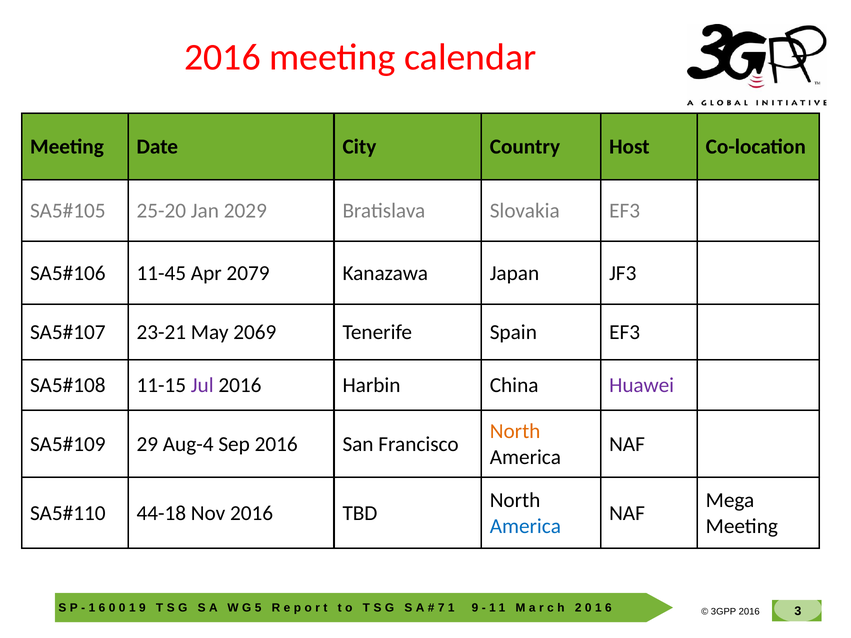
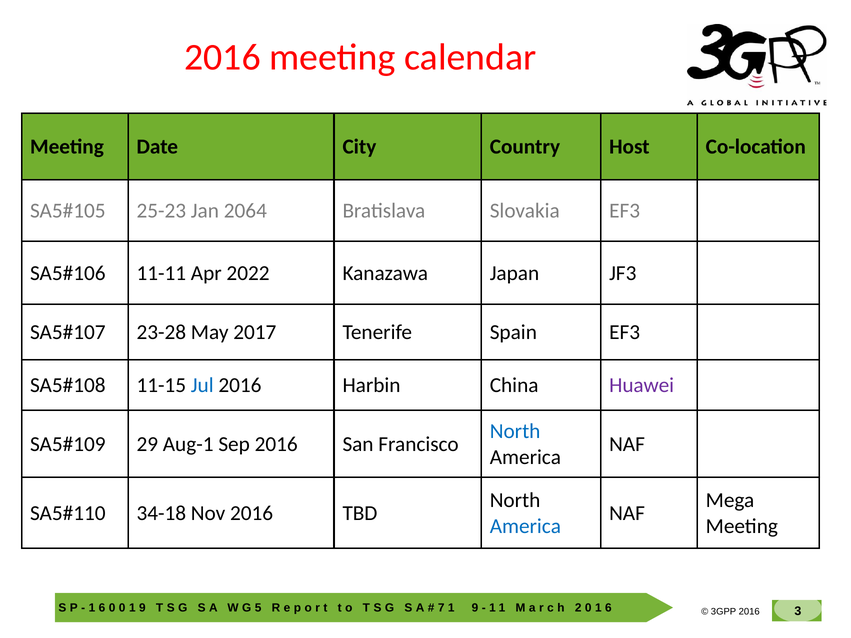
25-20: 25-20 -> 25-23 (161, 211)
2029: 2029 -> 2064 (245, 211)
11-45: 11-45 -> 11-11 (161, 273)
2079: 2079 -> 2022 (248, 273)
23-21: 23-21 -> 23-28 (161, 332)
2069: 2069 -> 2017 (255, 332)
Jul colour: purple -> blue (202, 385)
North colour: orange -> blue (515, 431)
Aug-4: Aug-4 -> Aug-1 (188, 444)
44-18: 44-18 -> 34-18 (161, 513)
